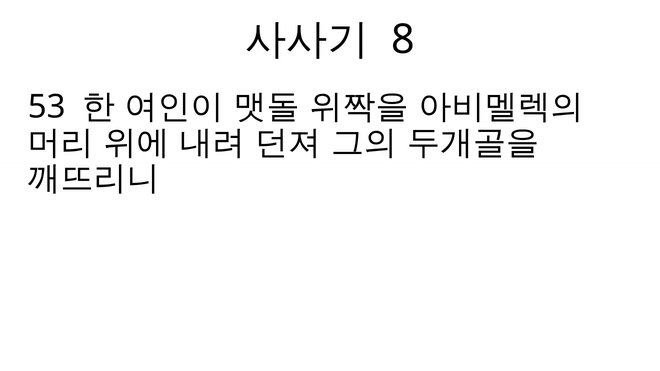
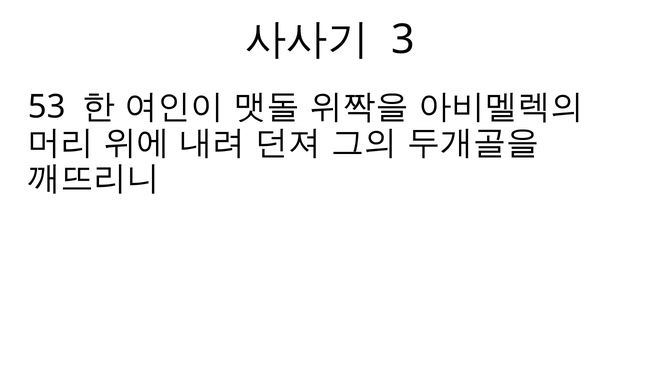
8: 8 -> 3 (403, 40)
